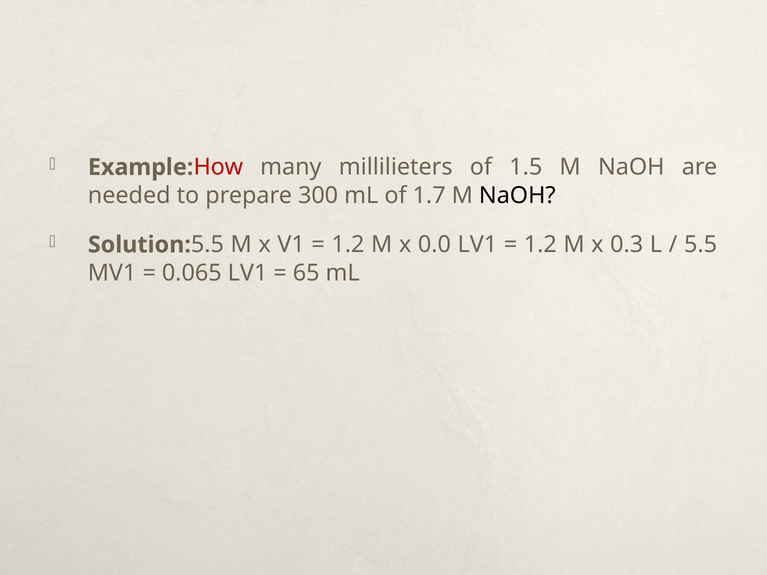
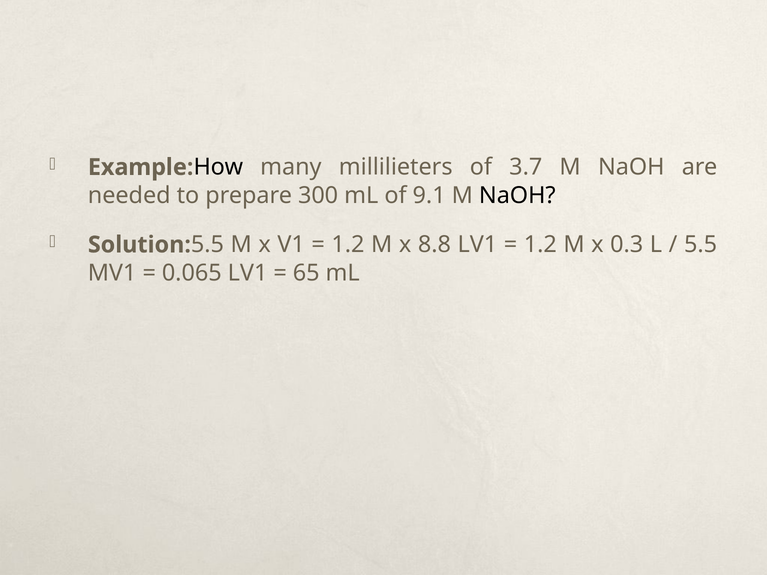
How colour: red -> black (218, 167)
1.5: 1.5 -> 3.7 (526, 167)
1.7: 1.7 -> 9.1 (429, 195)
0.0: 0.0 -> 8.8 (434, 245)
